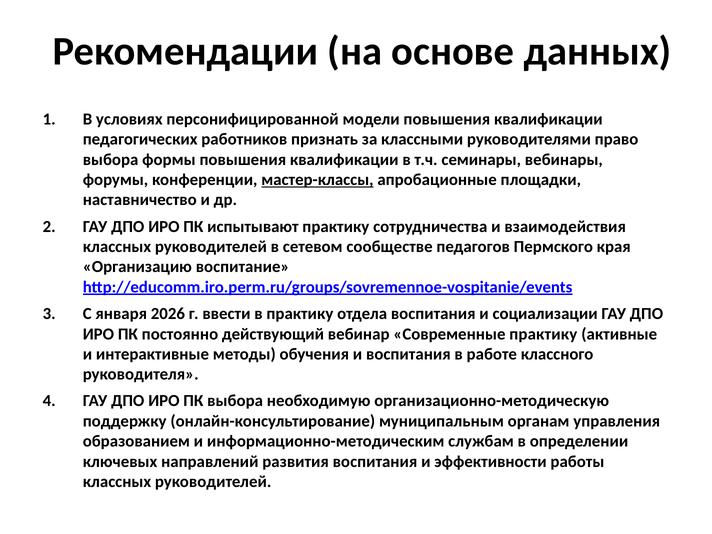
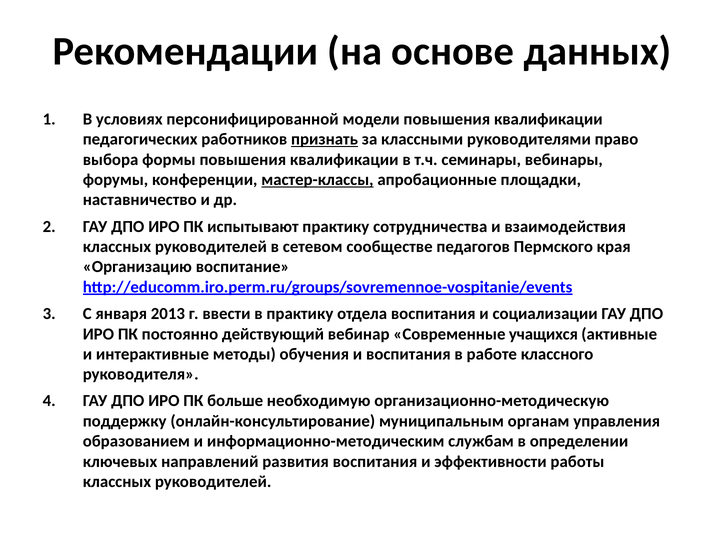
признать underline: none -> present (325, 139)
2026: 2026 -> 2013 (168, 314)
Современные практику: практику -> учащихся (543, 334)
ПК выбора: выбора -> больше (235, 401)
